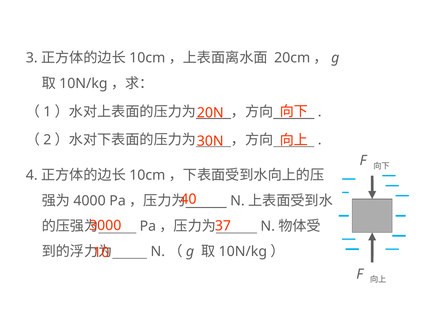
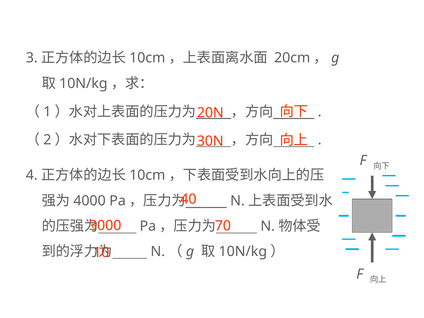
37: 37 -> 70 (223, 226)
